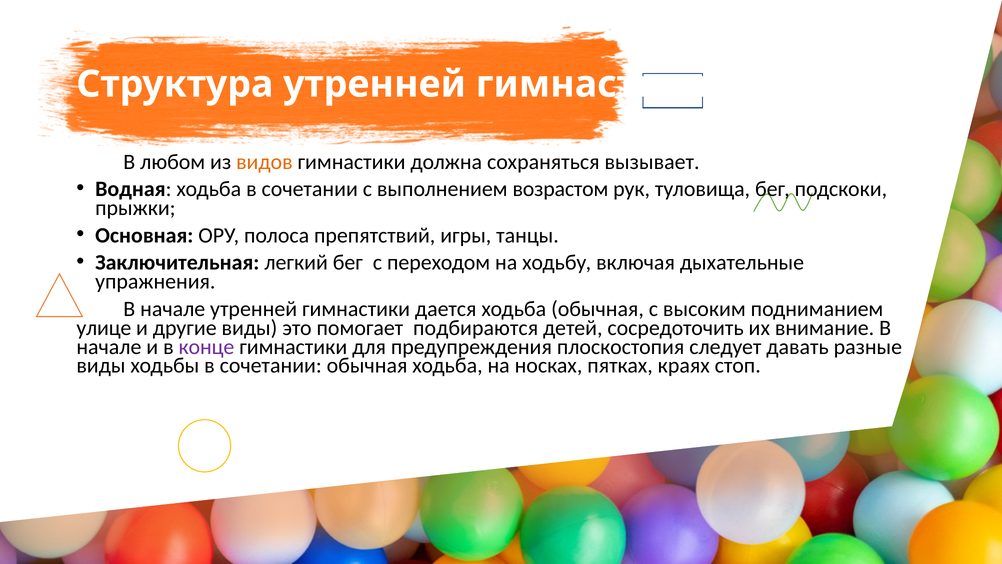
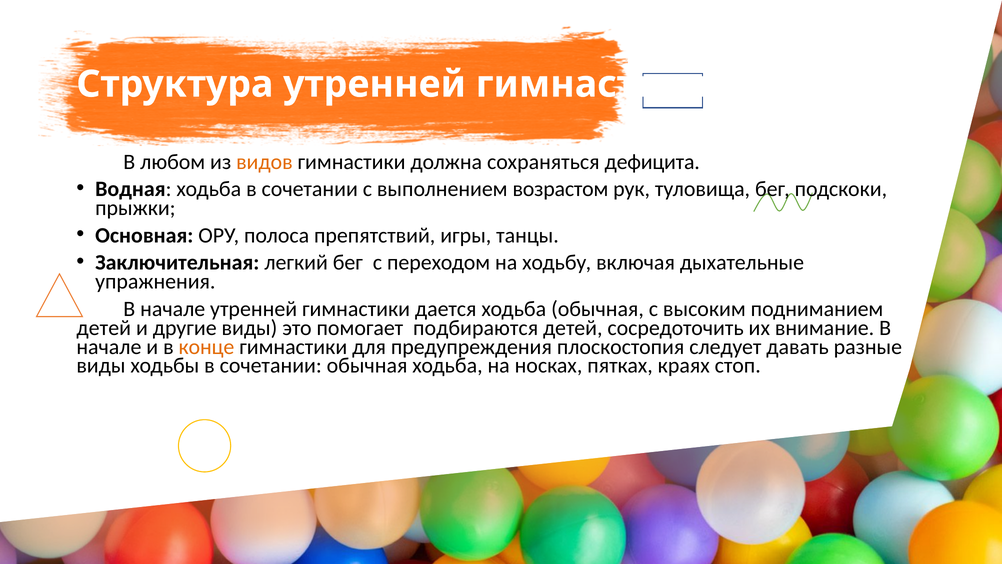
вызывает: вызывает -> дефицита (652, 162)
улице: улице -> детей (104, 328)
конце colour: purple -> orange (206, 347)
